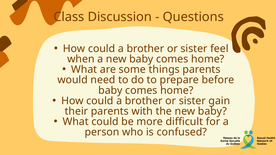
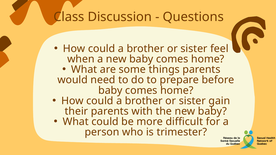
confused: confused -> trimester (182, 132)
